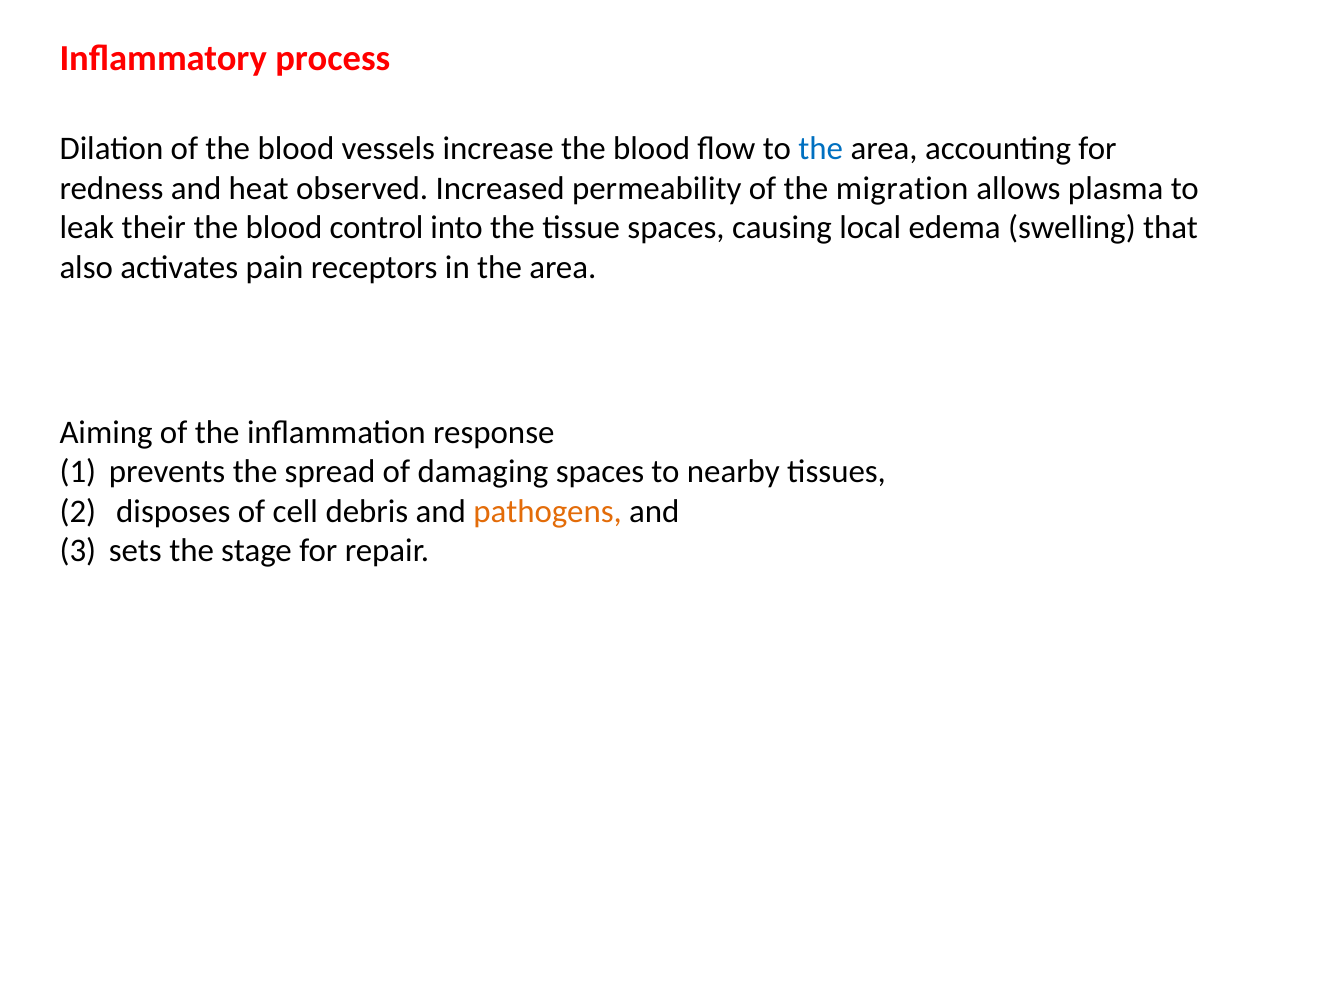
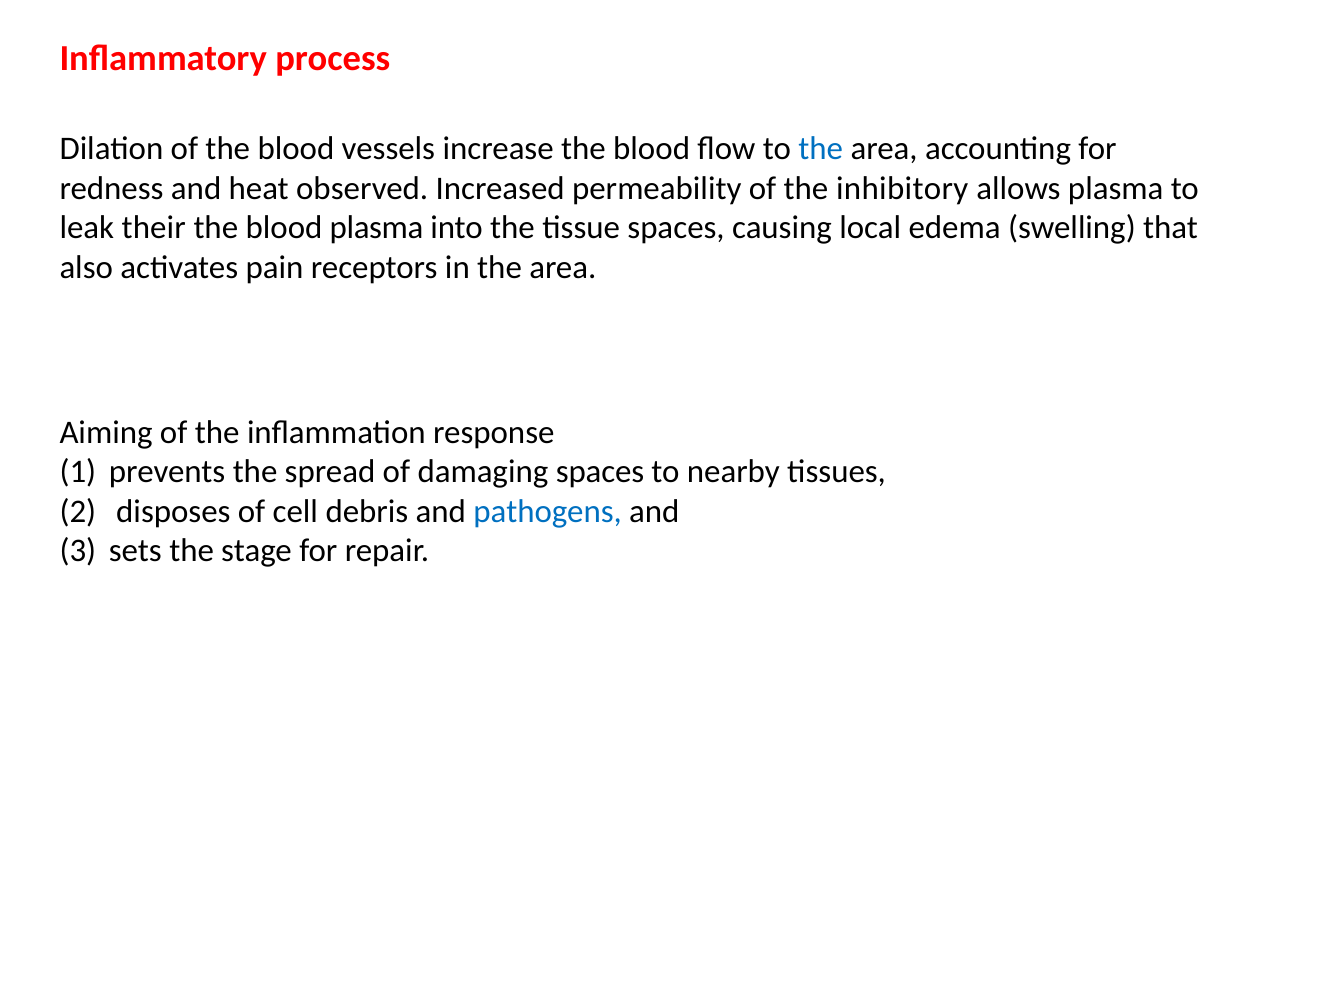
migration: migration -> inhibitory (902, 188)
blood control: control -> plasma (377, 228)
pathogens colour: orange -> blue (548, 511)
